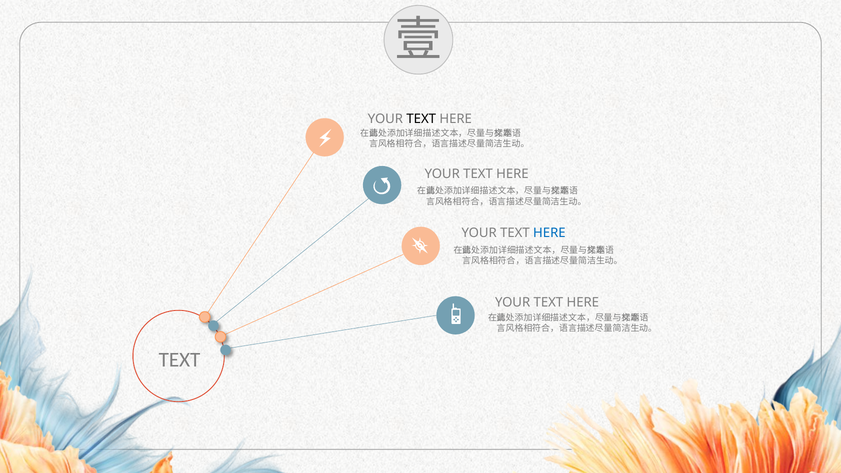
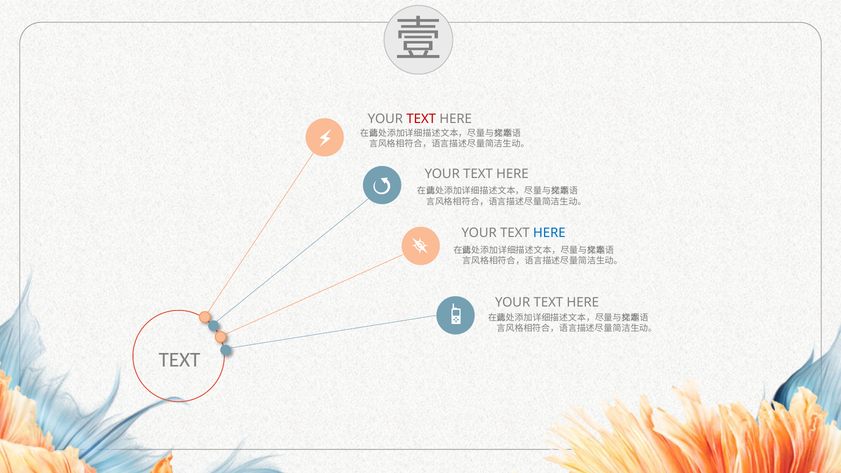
TEXT colour: black -> red (421, 119)
